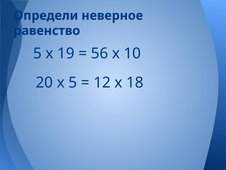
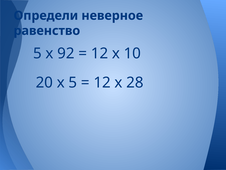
19: 19 -> 92 (66, 53)
56: 56 -> 12 (100, 53)
18: 18 -> 28 (135, 82)
